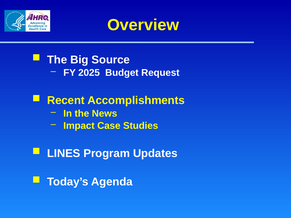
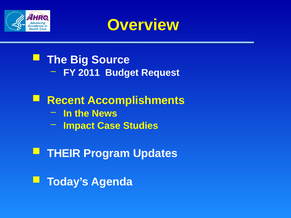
2025: 2025 -> 2011 (89, 73)
LINES: LINES -> THEIR (64, 153)
